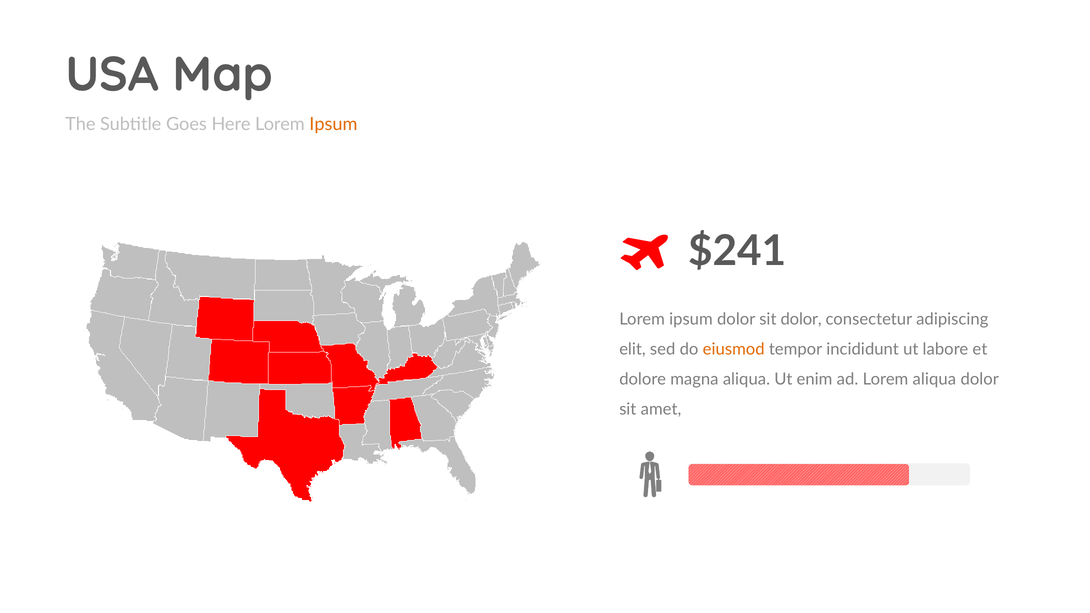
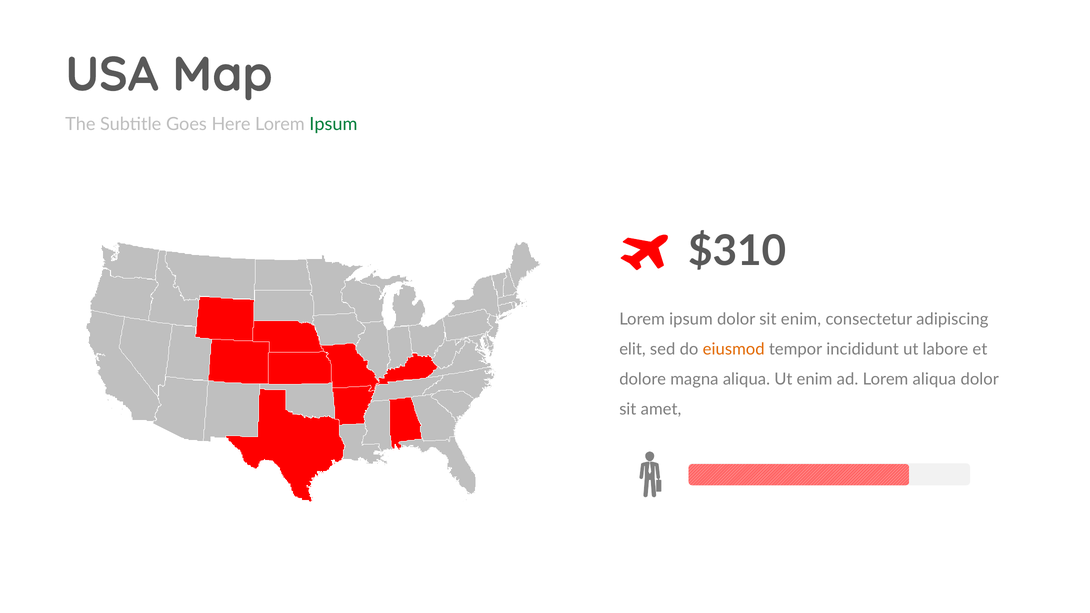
Ipsum colour: orange -> green (333, 124)
$241: $241 -> $310 (737, 251)
sit dolor: dolor -> enim (801, 319)
